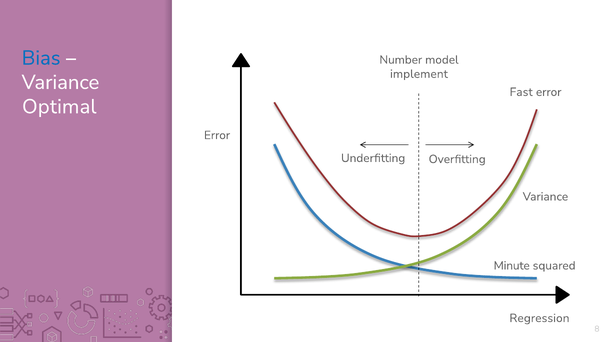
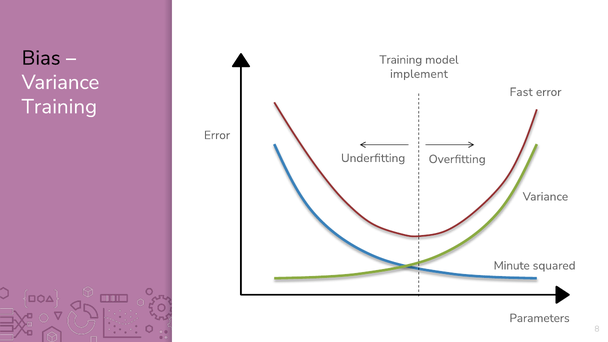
Bias colour: blue -> black (41, 58)
Number: Number -> Training (401, 60)
Optimal: Optimal -> Training (59, 107)
Regression: Regression -> Parameters (540, 318)
